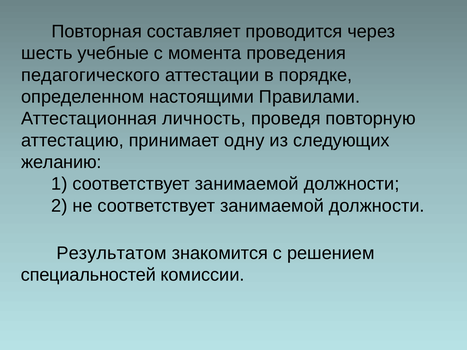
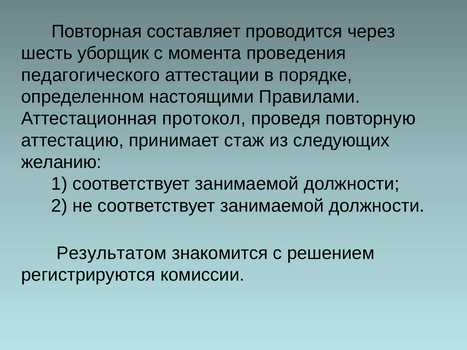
учебные: учебные -> уборщик (113, 53)
личность: личность -> протокол (204, 119)
одну: одну -> стаж (244, 141)
специальностей: специальностей -> регистрируются (88, 275)
